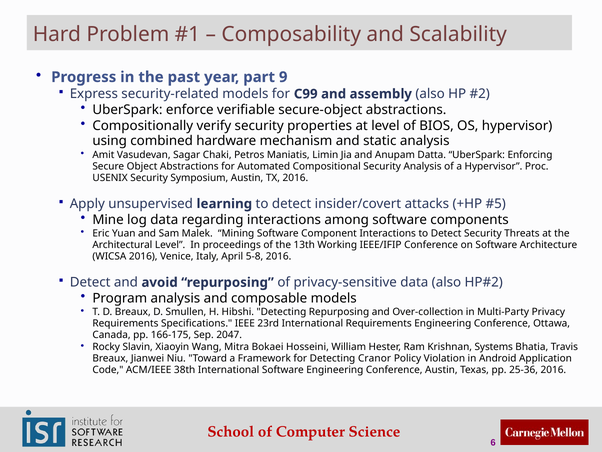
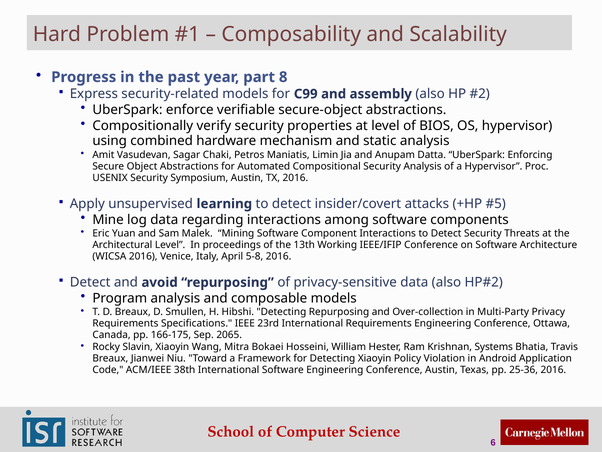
9: 9 -> 8 (283, 77)
2047: 2047 -> 2065 (229, 335)
Detecting Cranor: Cranor -> Xiaoyin (375, 358)
